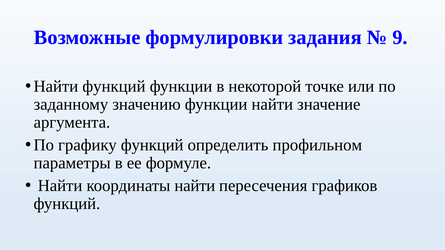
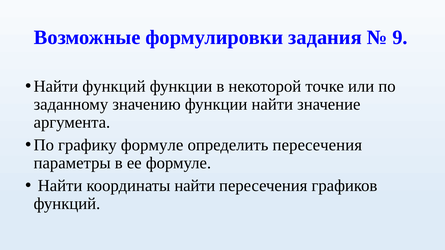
графику функций: функций -> формуле (152, 145)
определить профильном: профильном -> пересечения (317, 145)
